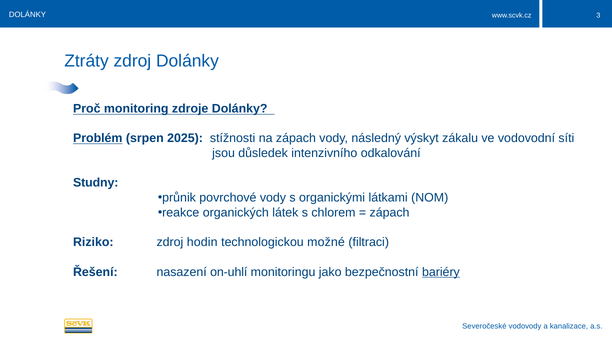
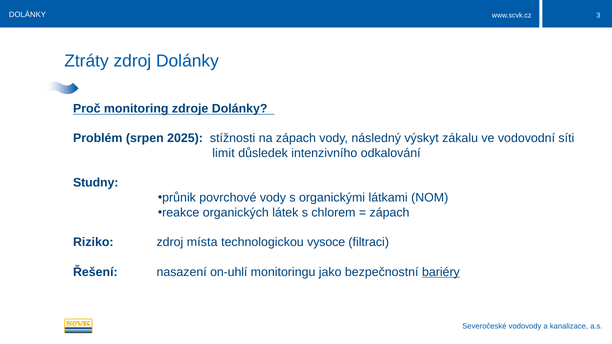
Problém underline: present -> none (98, 139)
jsou: jsou -> limit (223, 153)
hodin: hodin -> místa (202, 242)
možné: možné -> vysoce (326, 242)
